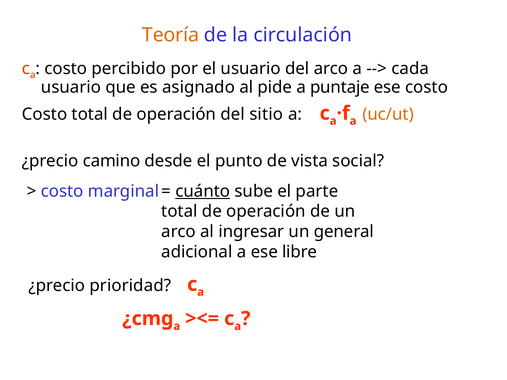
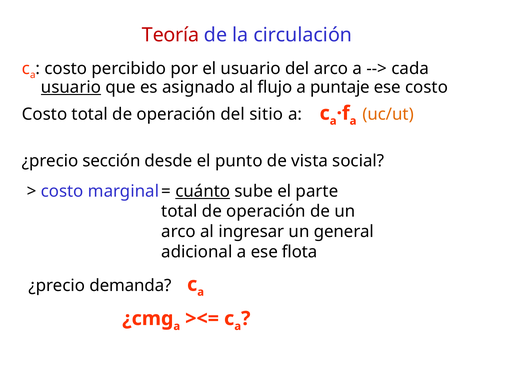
Teoría colour: orange -> red (171, 35)
usuario underline: none -> present (71, 87)
pide: pide -> flujo (275, 87)
camino: camino -> sección (112, 161)
libre: libre -> flota (300, 252)
prioridad: prioridad -> demanda (130, 286)
